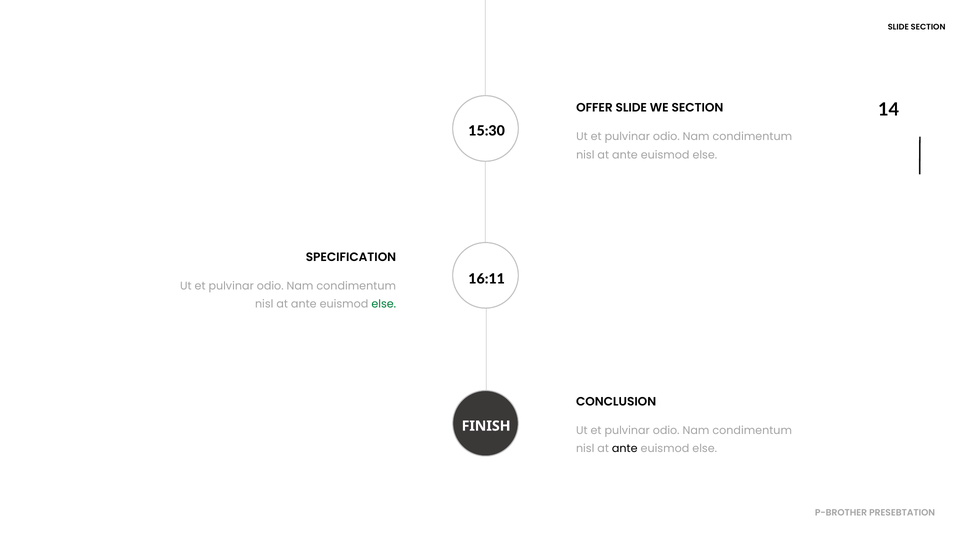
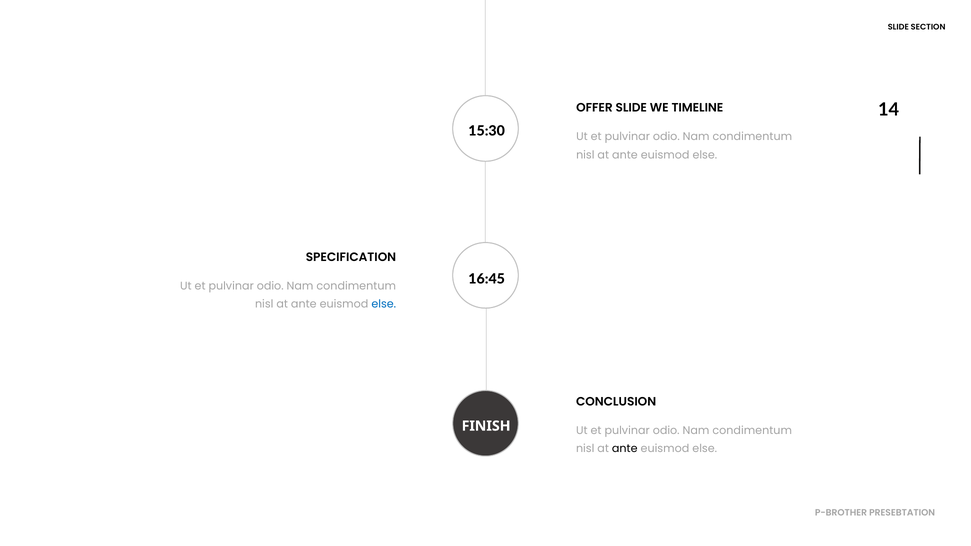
WE SECTION: SECTION -> TIMELINE (697, 108)
16:11: 16:11 -> 16:45 (487, 279)
else colour: green -> blue (384, 304)
